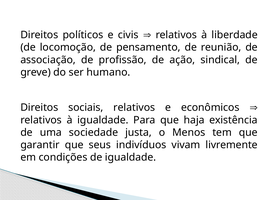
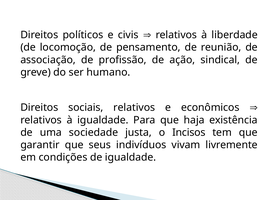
Menos: Menos -> Incisos (189, 133)
